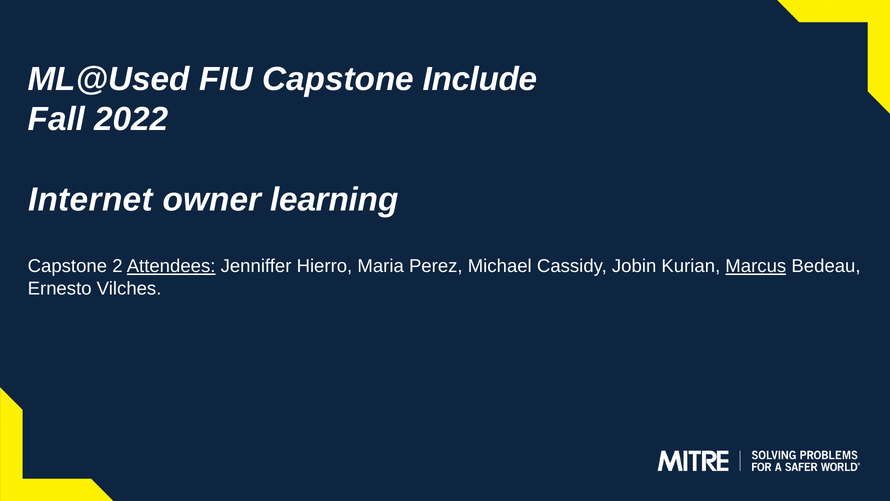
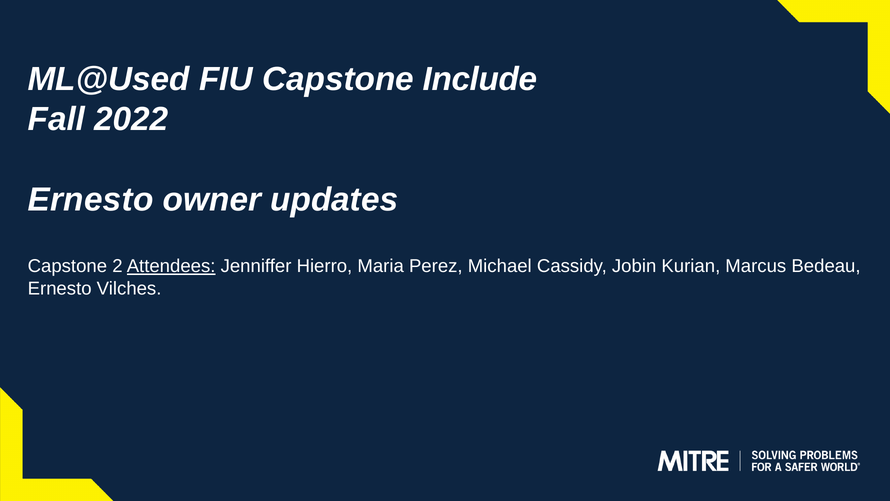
Internet: Internet -> Ernesto (91, 199)
learning: learning -> updates (334, 199)
Marcus underline: present -> none (756, 266)
